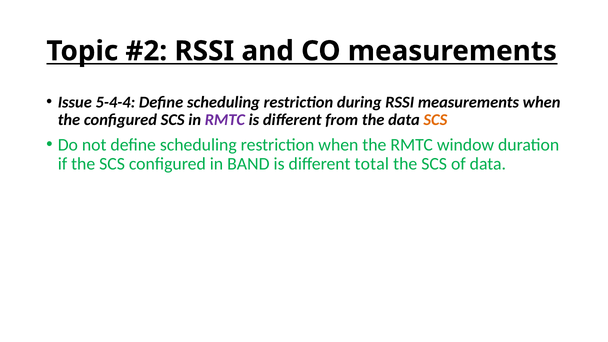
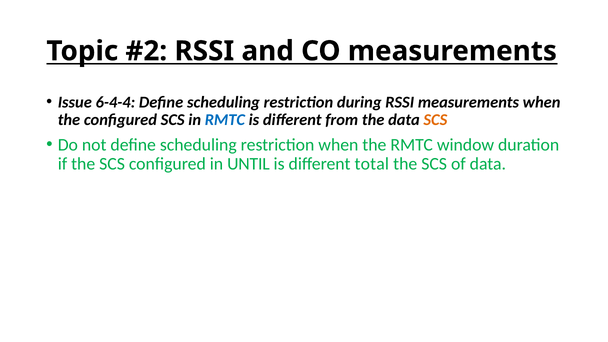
5-4-4: 5-4-4 -> 6-4-4 (115, 102)
RMTC colour: purple -> blue (225, 120)
BAND: BAND -> UNTIL (248, 164)
